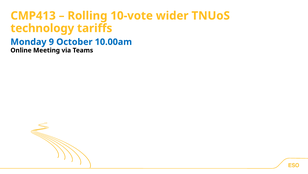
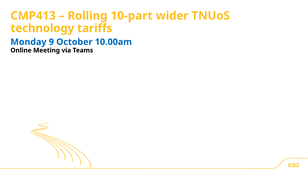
10-vote: 10-vote -> 10-part (132, 16)
